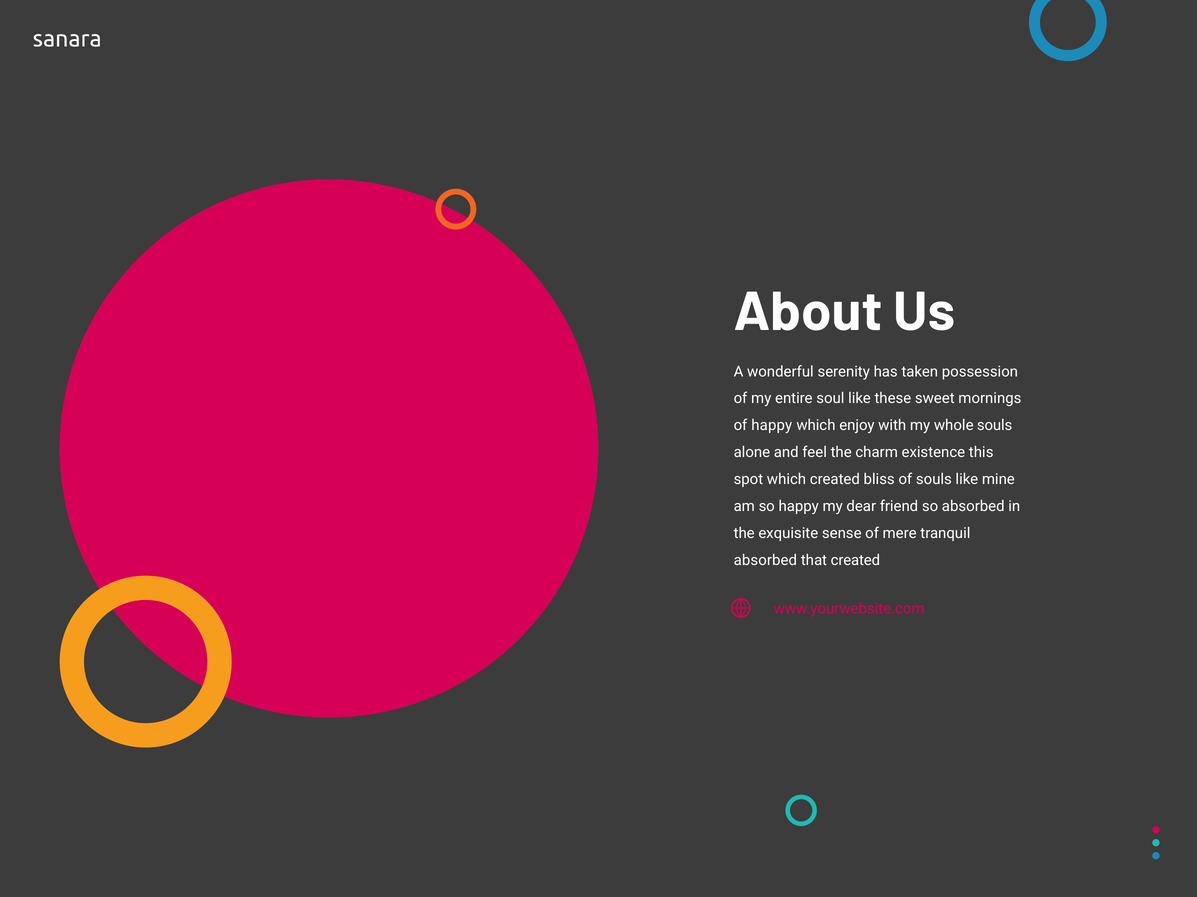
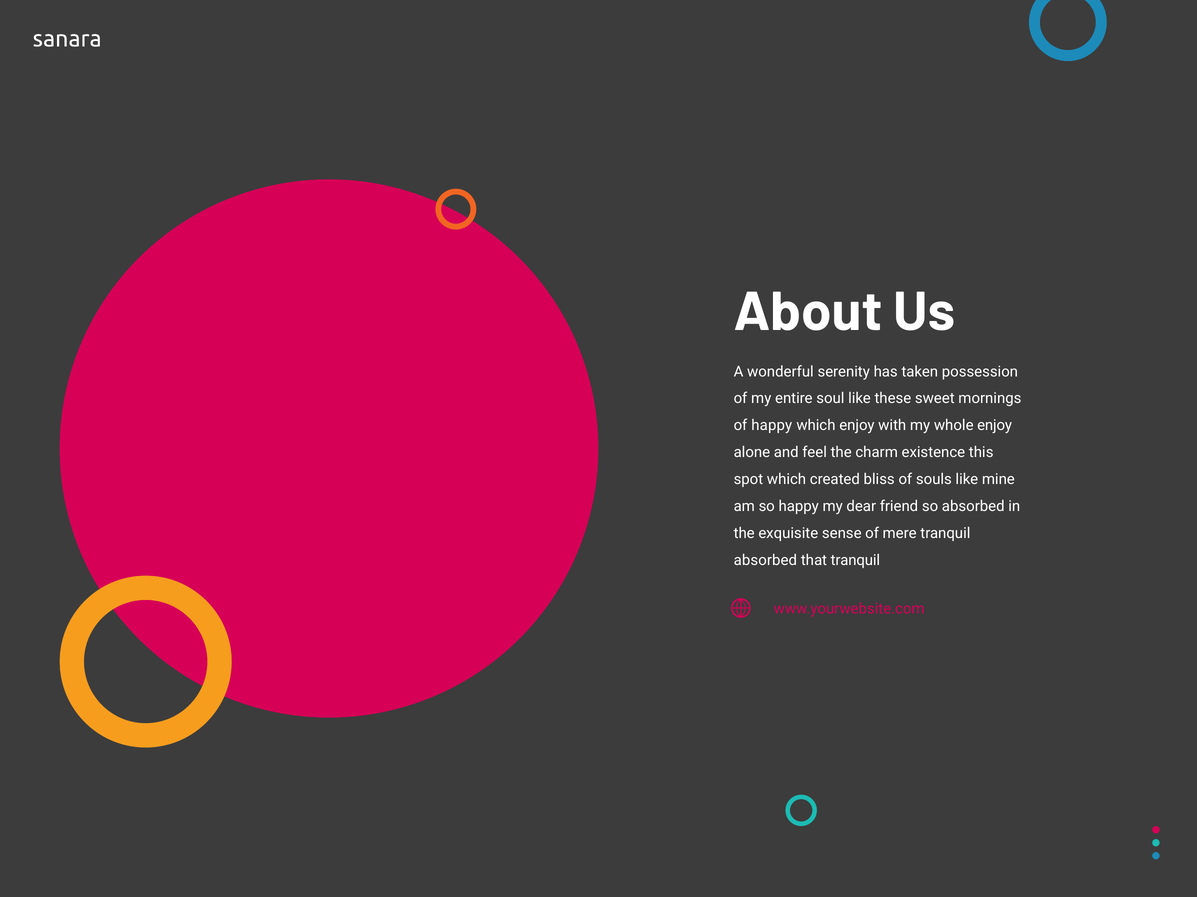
whole souls: souls -> enjoy (995, 426)
that created: created -> tranquil (855, 561)
